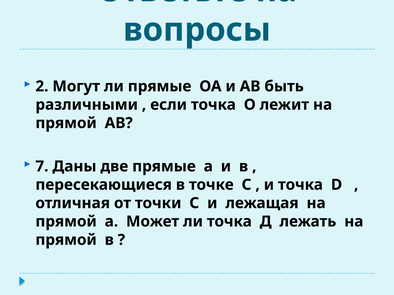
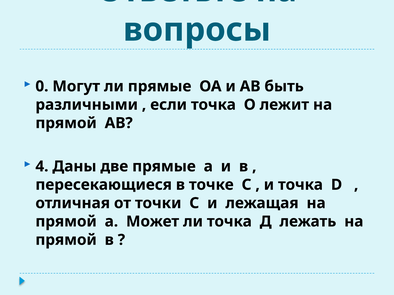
2: 2 -> 0 (42, 86)
7: 7 -> 4 (42, 167)
